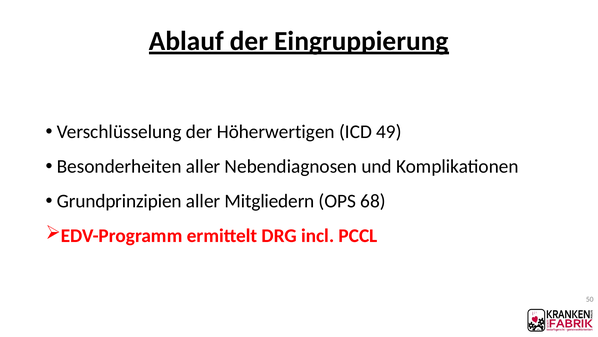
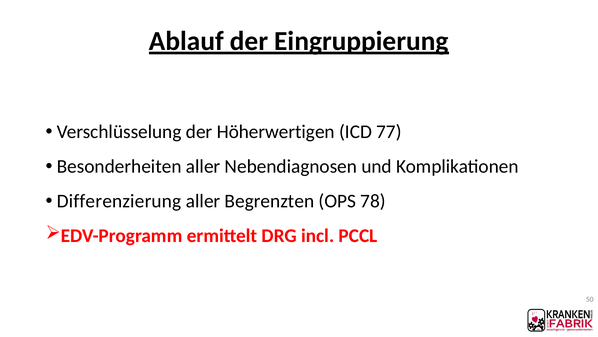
49: 49 -> 77 (389, 132)
Grundprinzipien: Grundprinzipien -> Differenzierung (119, 201)
Mitgliedern: Mitgliedern -> Begrenzten (269, 201)
68: 68 -> 78 (373, 201)
